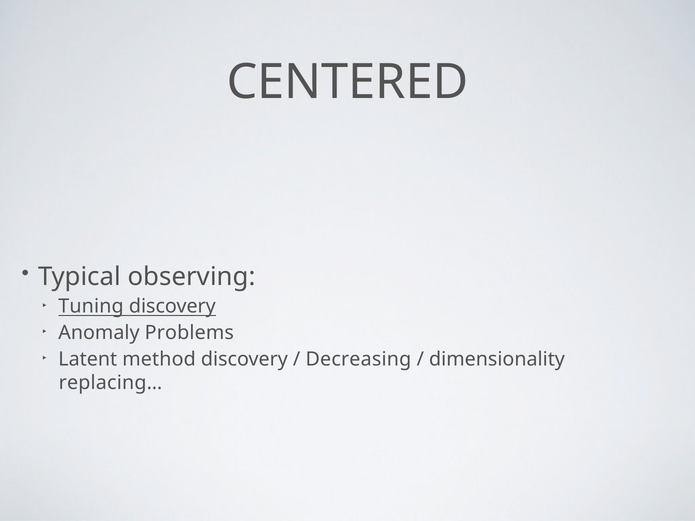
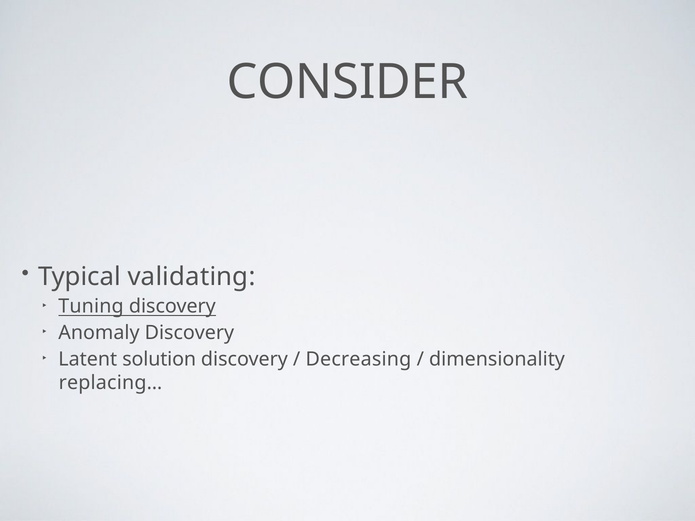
CENTERED: CENTERED -> CONSIDER (348, 82)
observing: observing -> validating (192, 277)
Anomaly Problems: Problems -> Discovery (189, 333)
method: method -> solution (159, 359)
